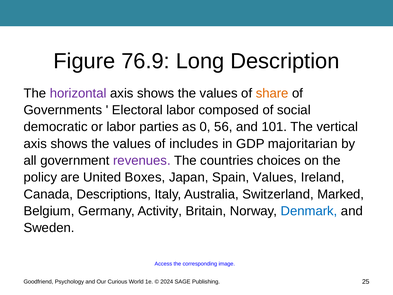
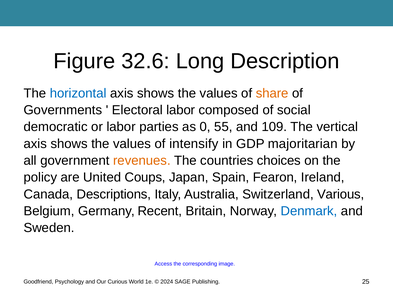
76.9: 76.9 -> 32.6 (146, 61)
horizontal colour: purple -> blue (78, 93)
56: 56 -> 55 (223, 127)
101: 101 -> 109 (274, 127)
includes: includes -> intensify (194, 144)
revenues colour: purple -> orange (142, 160)
Boxes: Boxes -> Coups (145, 177)
Spain Values: Values -> Fearon (275, 177)
Marked: Marked -> Various (341, 194)
Activity: Activity -> Recent (160, 211)
